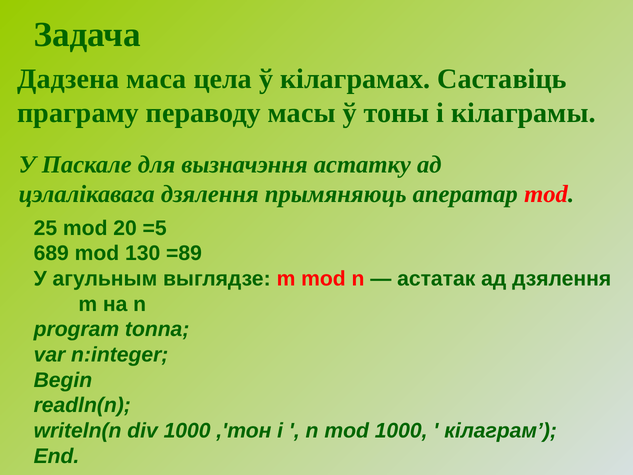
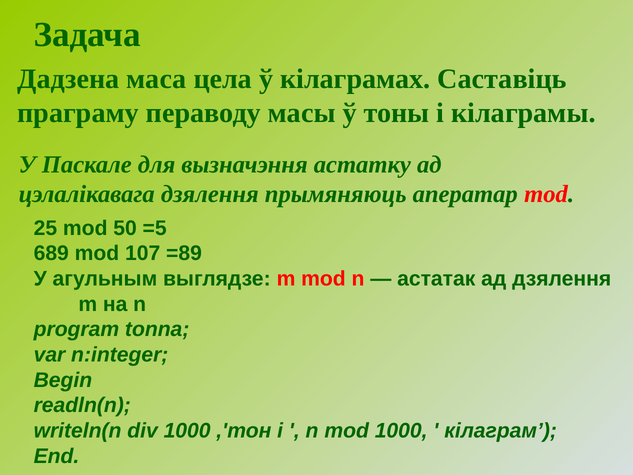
20: 20 -> 50 (125, 228)
130: 130 -> 107 (143, 253)
